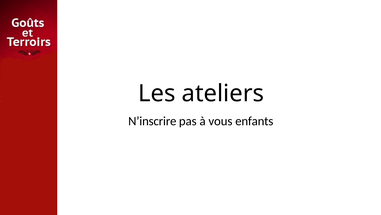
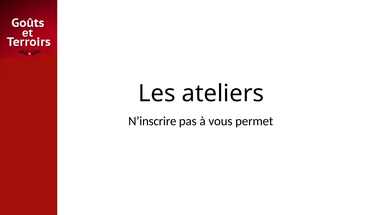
enfants: enfants -> permet (254, 121)
